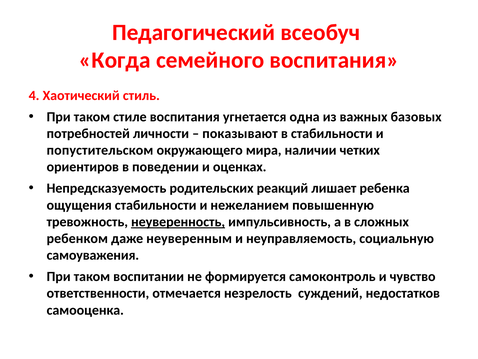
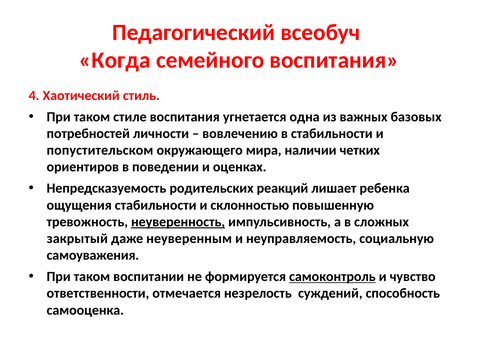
показывают: показывают -> вовлечению (240, 133)
нежеланием: нежеланием -> склонностью (250, 205)
ребенком: ребенком -> закрытый (77, 238)
самоконтроль underline: none -> present (332, 276)
недостатков: недостатков -> способность (403, 293)
